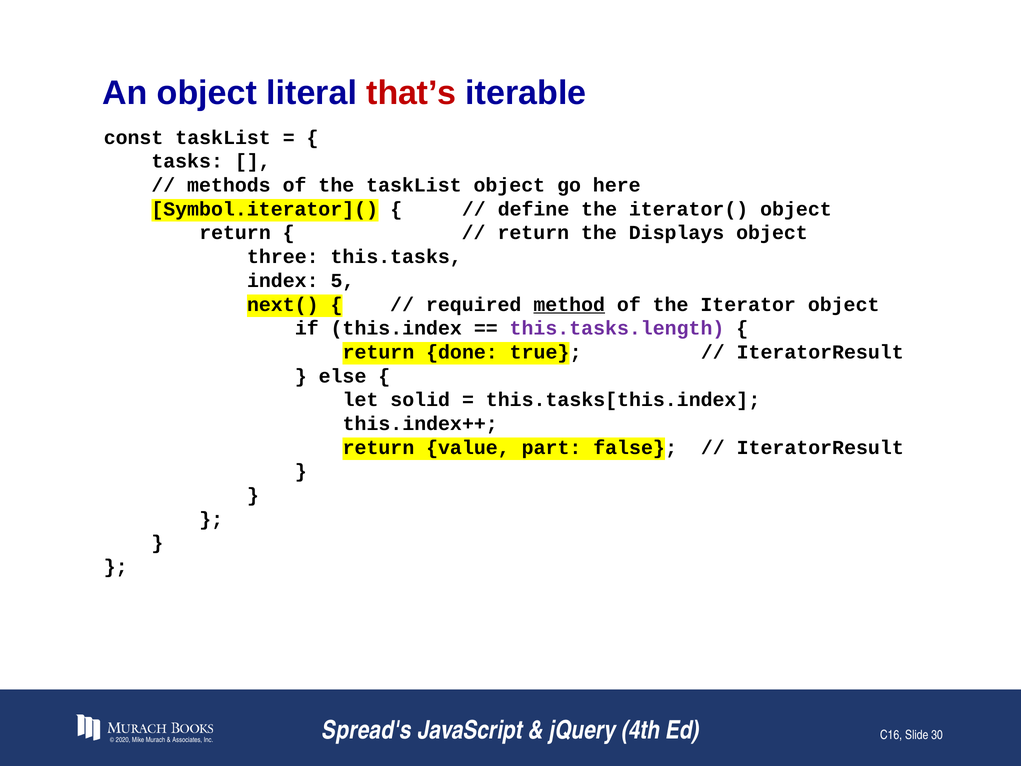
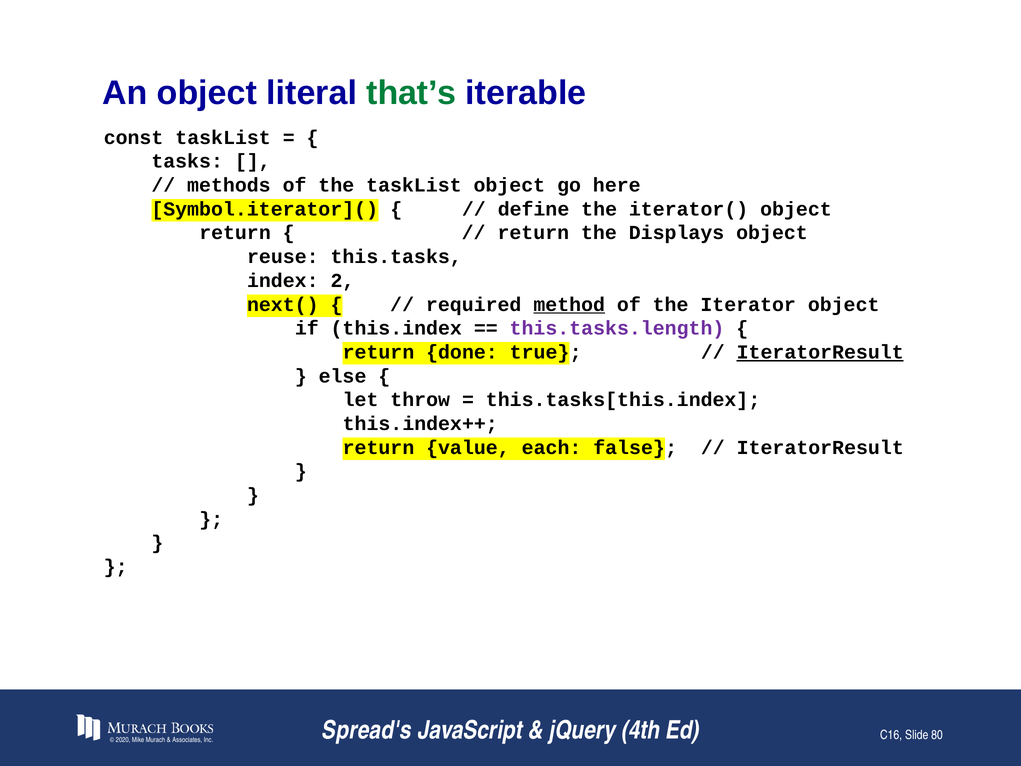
that’s colour: red -> green (411, 93)
three: three -> reuse (283, 257)
5: 5 -> 2 (342, 281)
IteratorResult underline: none -> present (820, 352)
solid: solid -> throw (420, 400)
part: part -> each (552, 447)
30: 30 -> 80 (937, 735)
